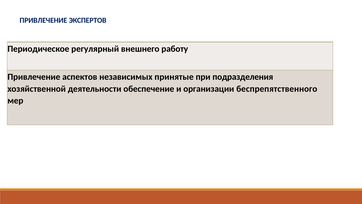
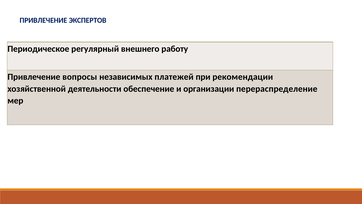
аспектов: аспектов -> вопросы (80, 77)
принятые: принятые -> платежей (174, 77)
подразделения: подразделения -> рекомендации (243, 77)
беспрепятственного: беспрепятственного -> перераспределение (277, 89)
